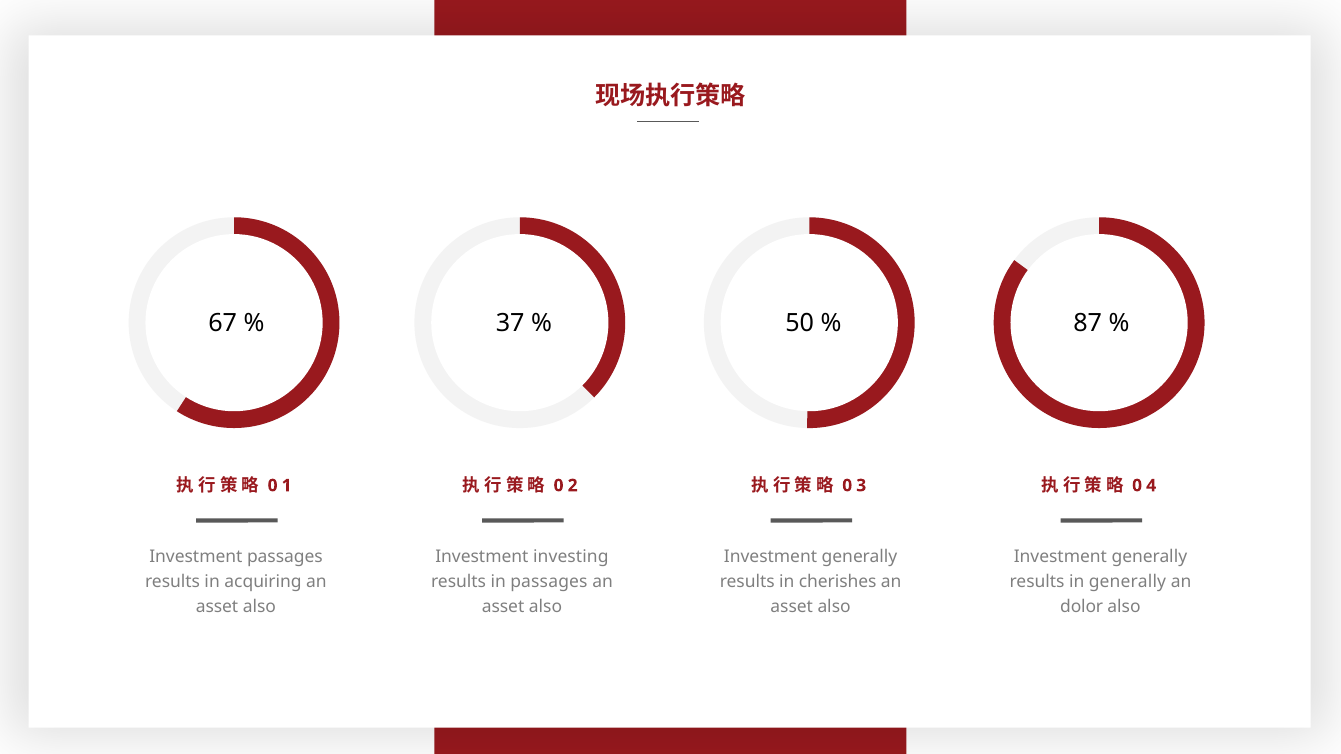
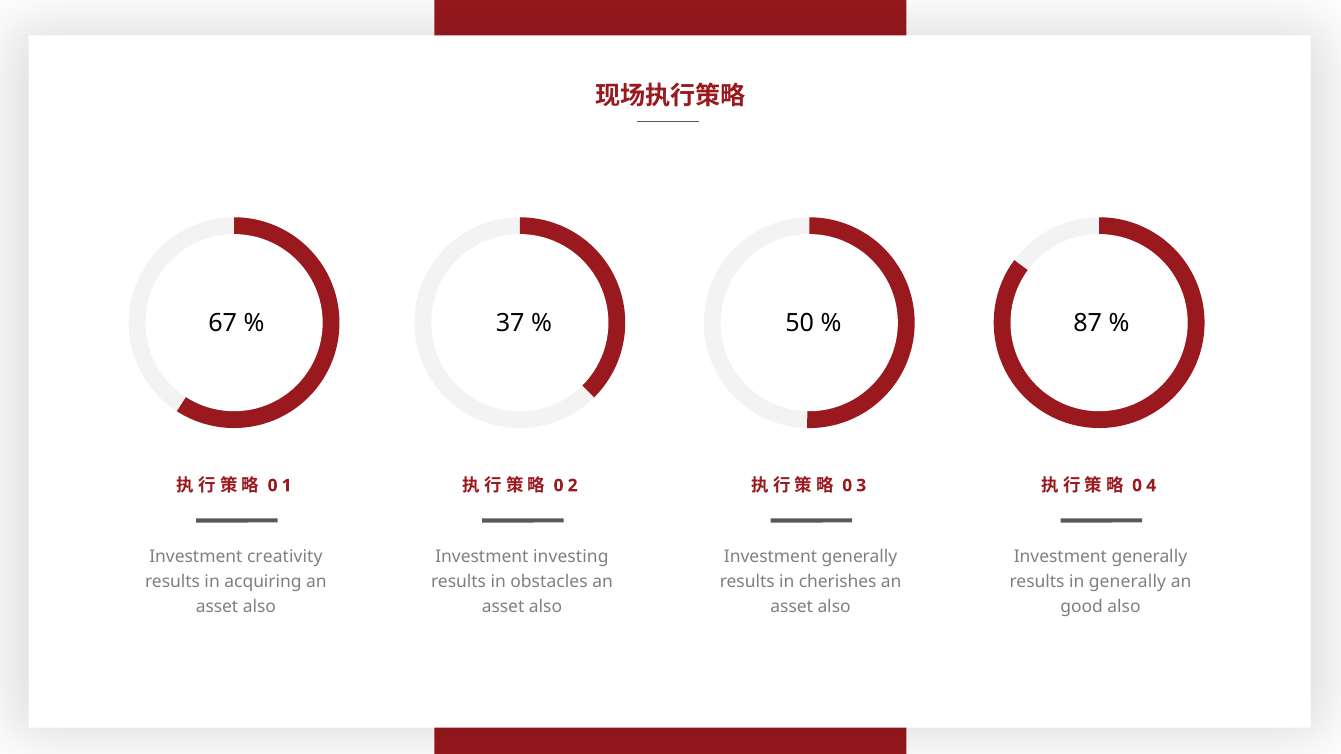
Investment passages: passages -> creativity (285, 557)
in passages: passages -> obstacles (549, 582)
dolor: dolor -> good (1082, 607)
